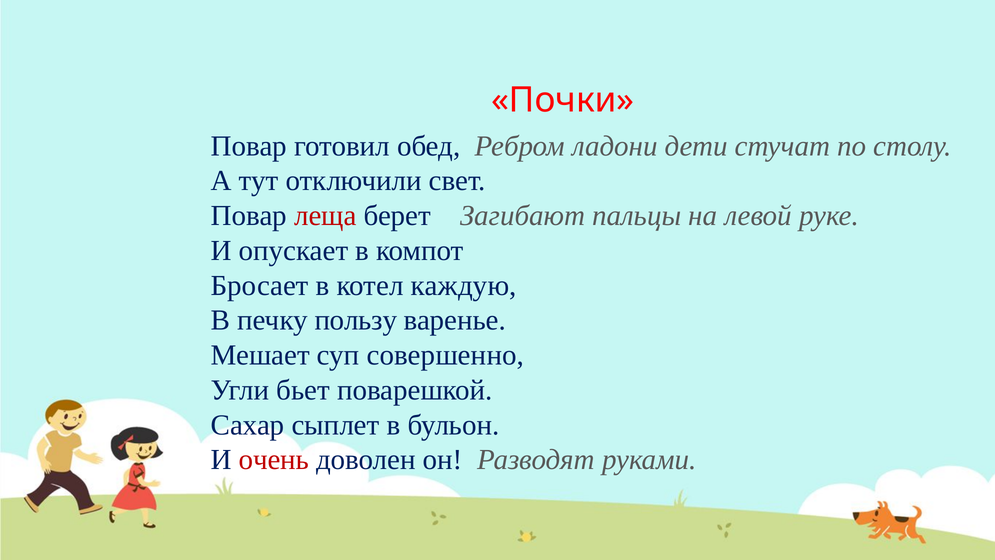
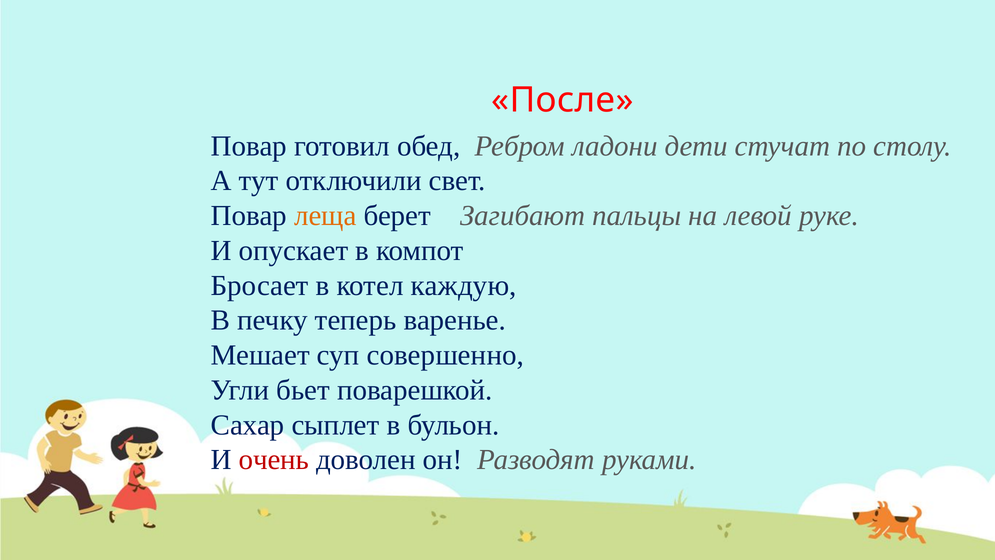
Почки: Почки -> После (562, 100)
леща colour: red -> orange (325, 216)
пользу: пользу -> теперь (356, 320)
